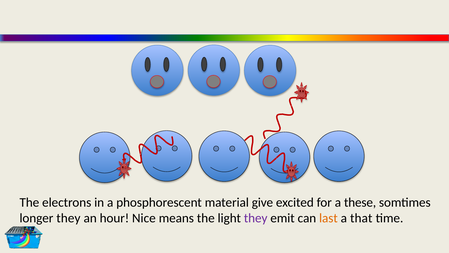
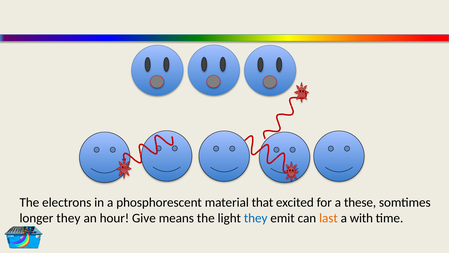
give: give -> that (262, 202)
Nice: Nice -> Give (144, 218)
they colour: purple -> blue (256, 218)
that: that -> with (361, 218)
